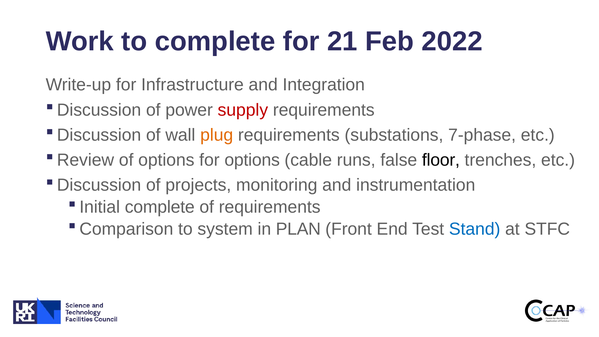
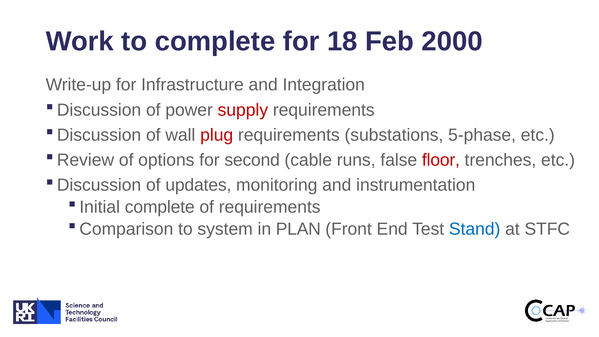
21: 21 -> 18 (342, 42)
2022: 2022 -> 2000 (452, 42)
plug colour: orange -> red (217, 135)
7-phase: 7-phase -> 5-phase (482, 135)
for options: options -> second (252, 160)
floor colour: black -> red (441, 160)
projects: projects -> updates (198, 185)
